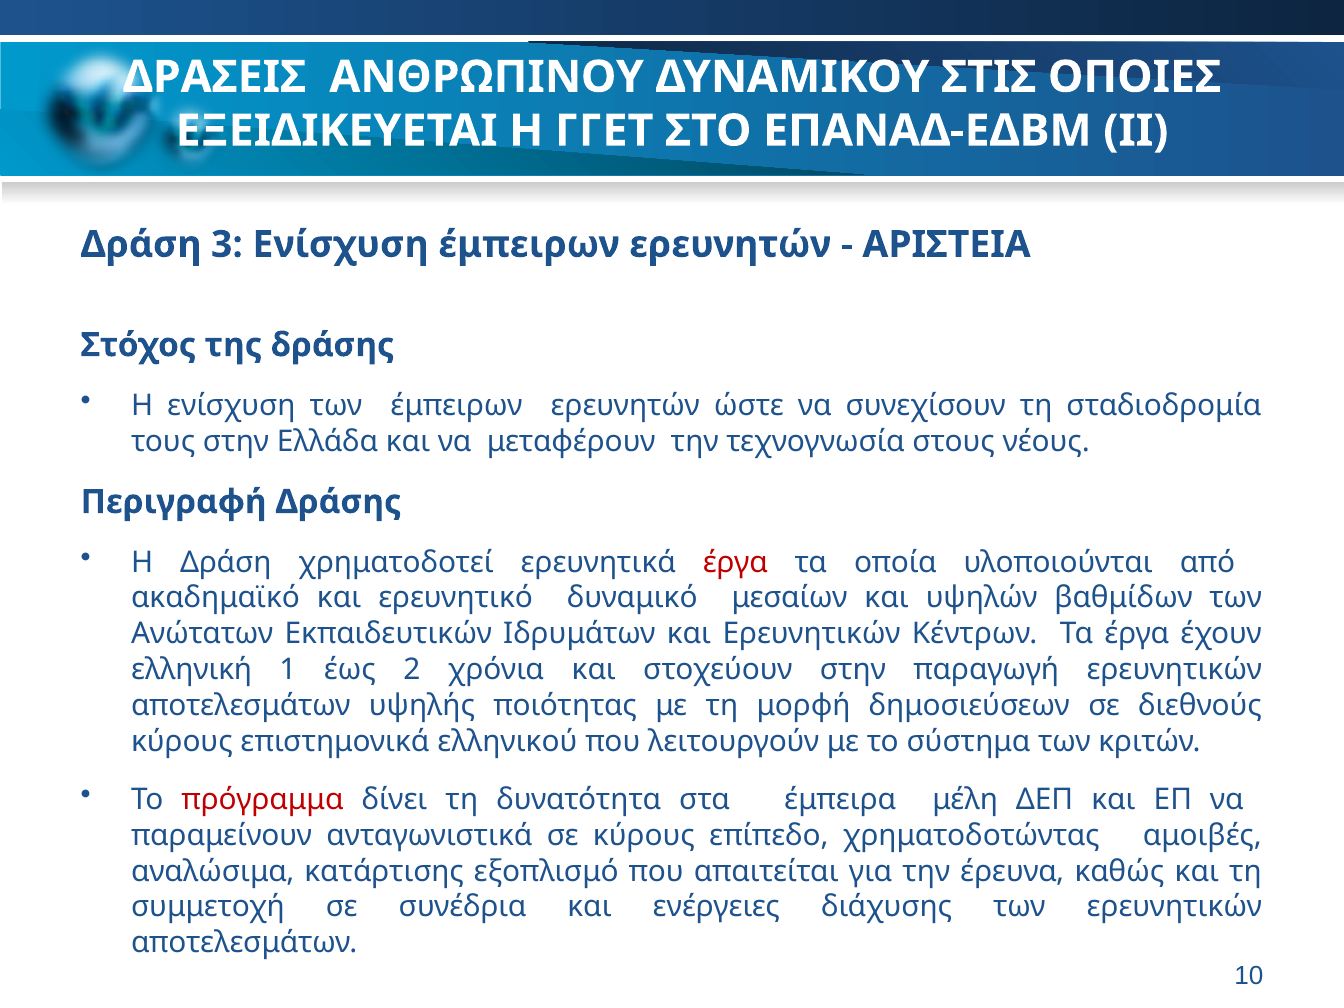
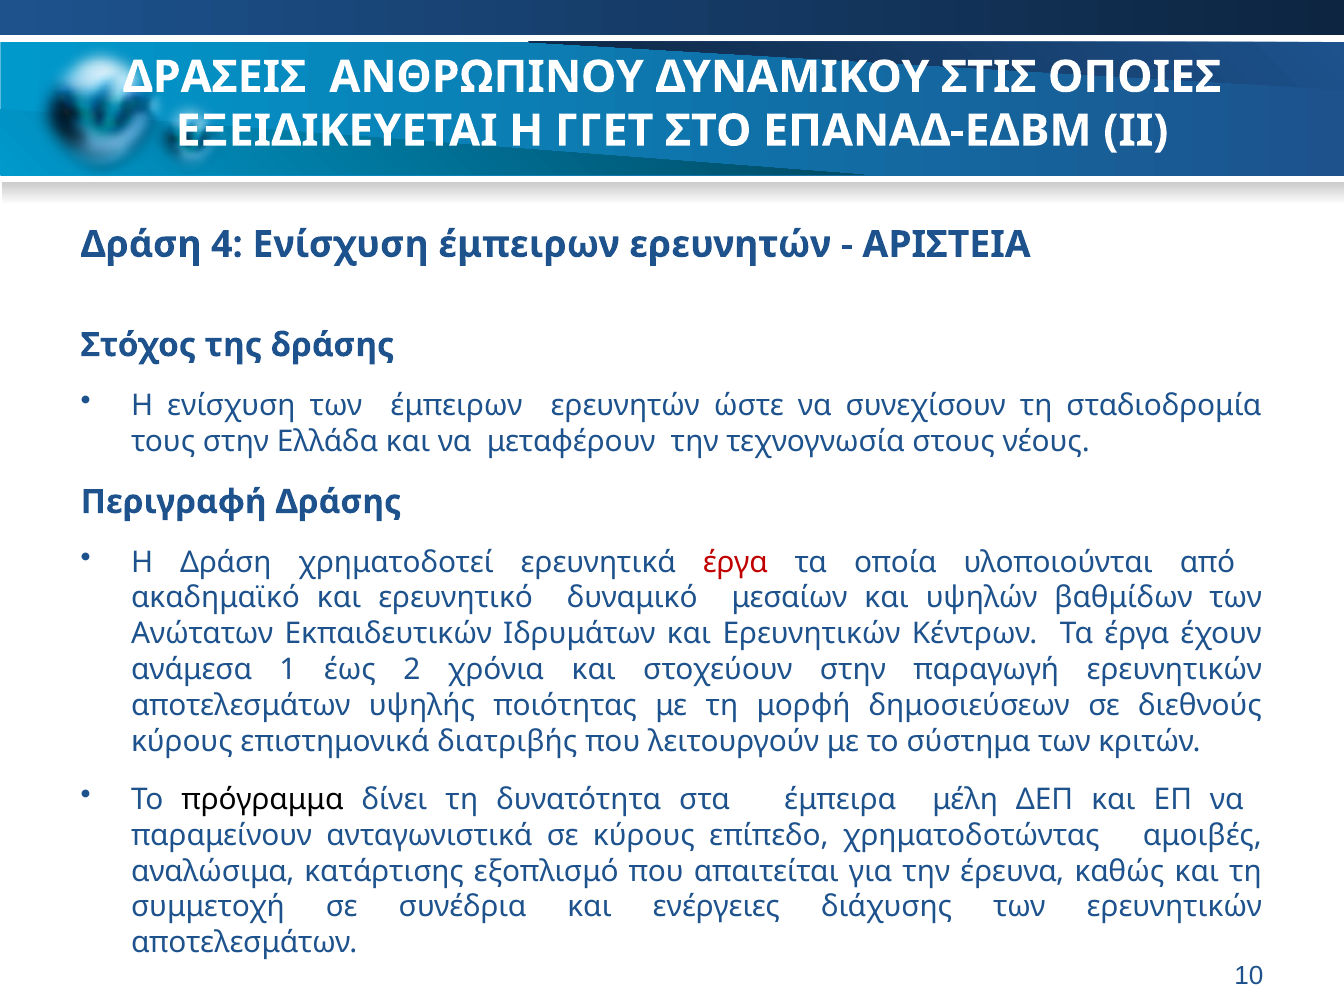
3: 3 -> 4 (227, 245)
ελληνική: ελληνική -> ανάμεσα (192, 670)
ελληνικού: ελληνικού -> διατριβής (507, 741)
πρόγραμμα colour: red -> black (263, 800)
